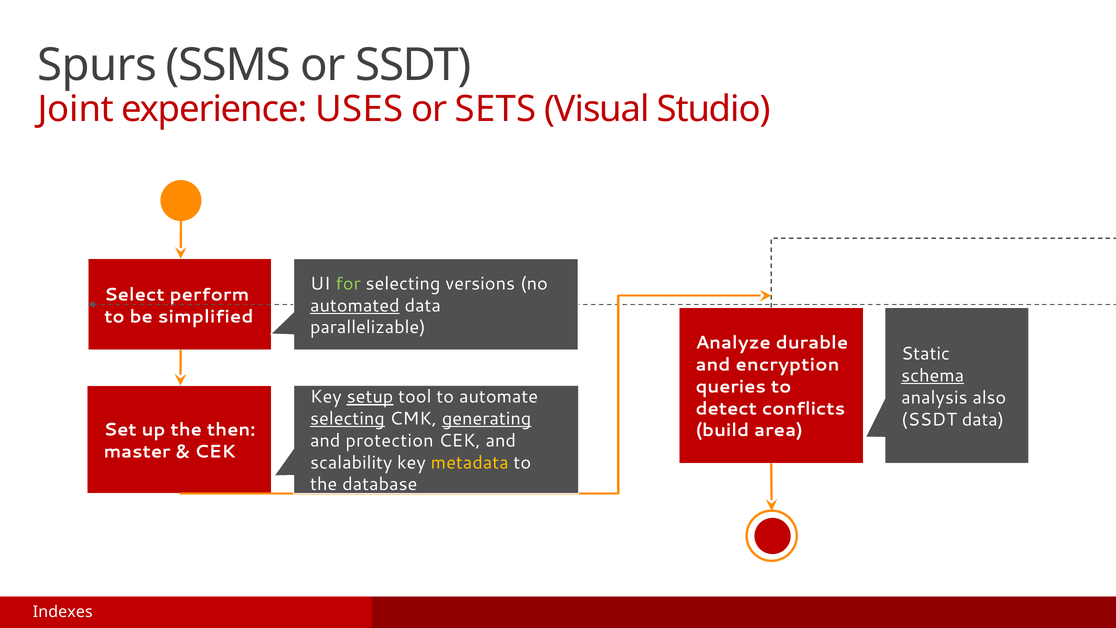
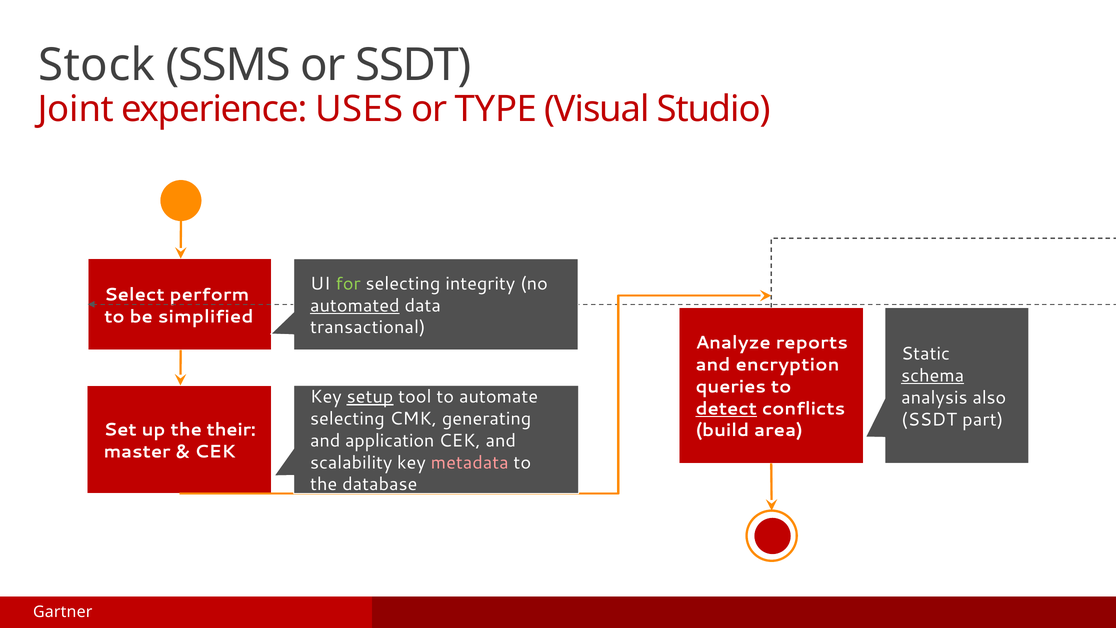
Spurs: Spurs -> Stock (97, 65)
SETS: SETS -> TYPE (496, 109)
versions: versions -> integrity (480, 284)
parallelizable: parallelizable -> transactional (368, 327)
durable: durable -> reports (812, 343)
detect underline: none -> present (726, 408)
selecting underline: present -> none (347, 419)
generating underline: present -> none (487, 419)
SSDT data: data -> part (983, 419)
then: then -> their (231, 430)
protection: protection -> application (390, 440)
metadata colour: yellow -> pink (470, 462)
Indexes: Indexes -> Gartner (63, 612)
